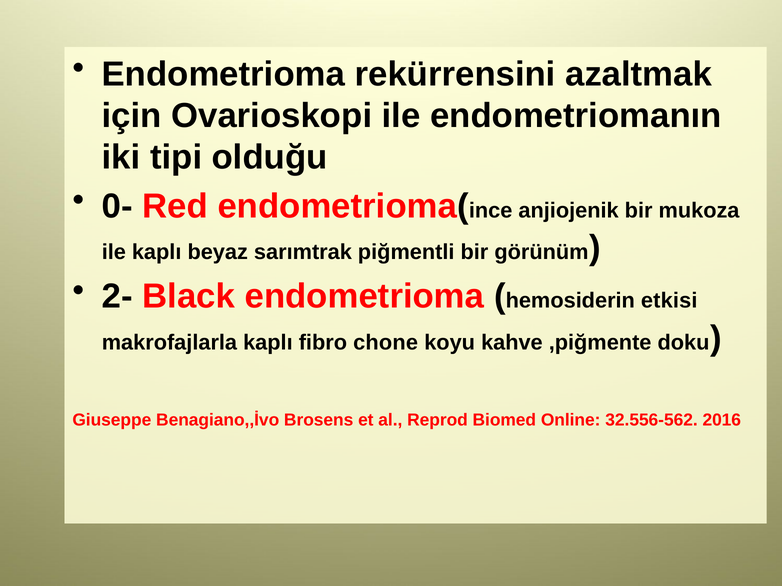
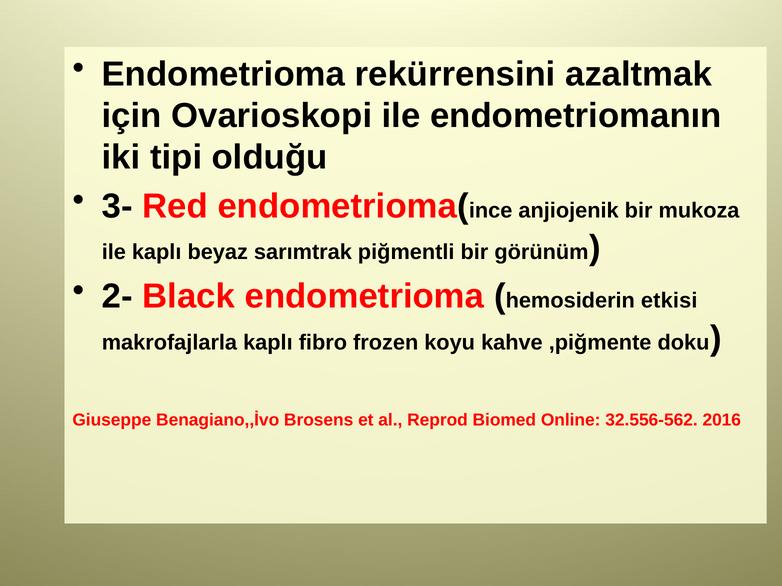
0-: 0- -> 3- (117, 206)
chone: chone -> frozen (386, 343)
